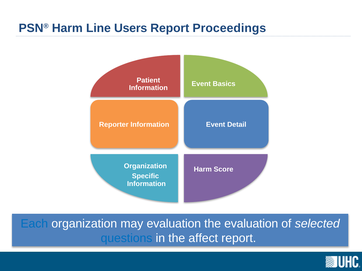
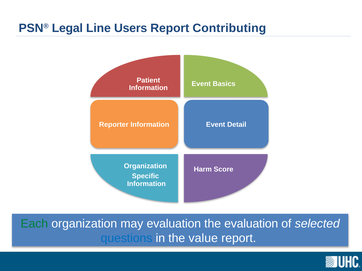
PSN® Harm: Harm -> Legal (67, 28)
Proceedings: Proceedings -> Contributing (229, 28)
Each colour: blue -> green (34, 224)
affect: affect -> value (203, 239)
